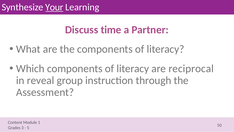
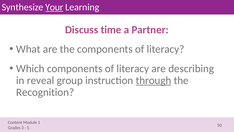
reciprocal: reciprocal -> describing (191, 68)
through underline: none -> present (153, 80)
Assessment: Assessment -> Recognition (45, 92)
